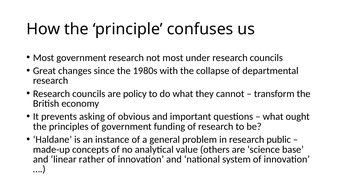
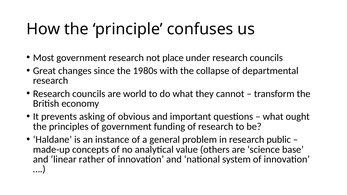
not most: most -> place (173, 58)
policy: policy -> world (135, 94)
